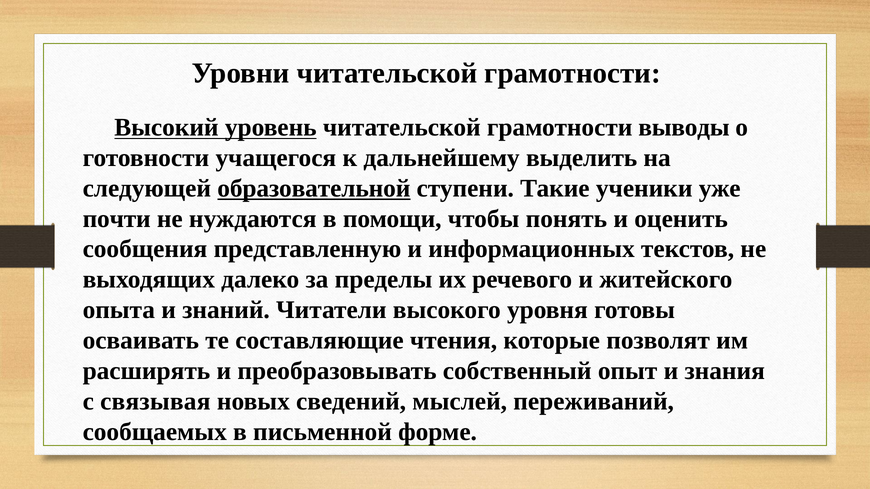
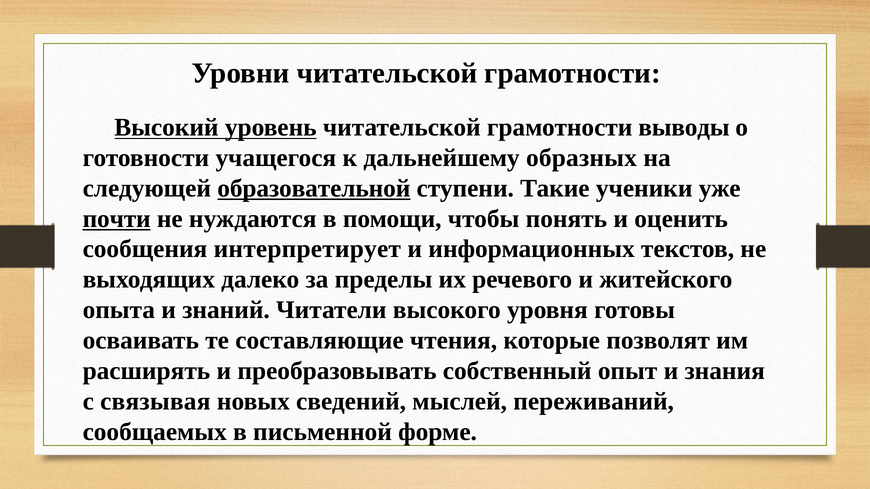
выделить: выделить -> образных (581, 158)
почти underline: none -> present (117, 219)
представленную: представленную -> интерпретирует (307, 249)
